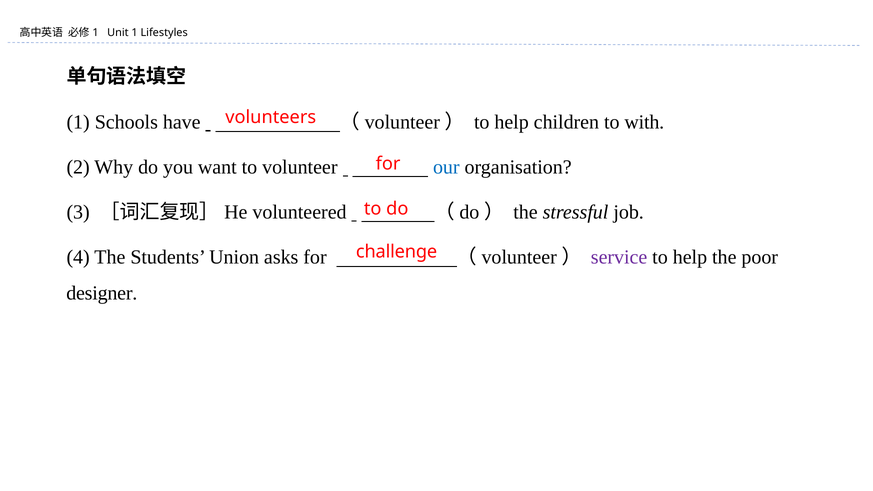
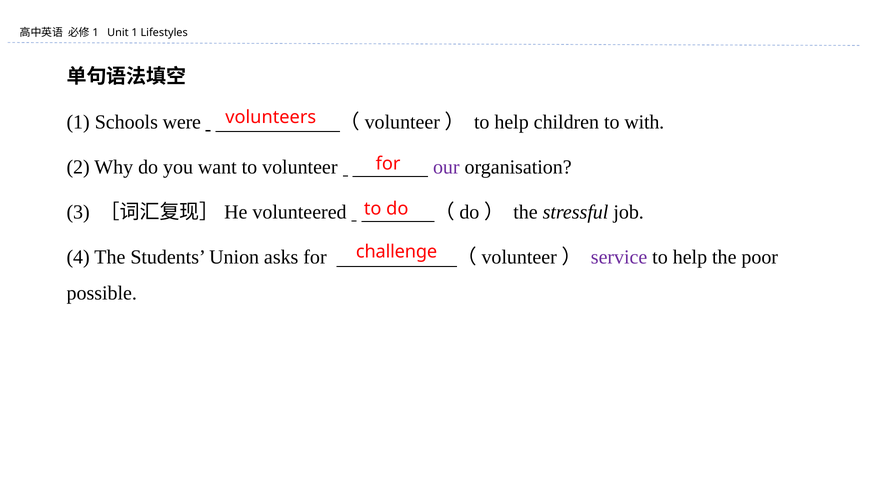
have: have -> were (182, 122)
our colour: blue -> purple (446, 167)
designer: designer -> possible (102, 293)
